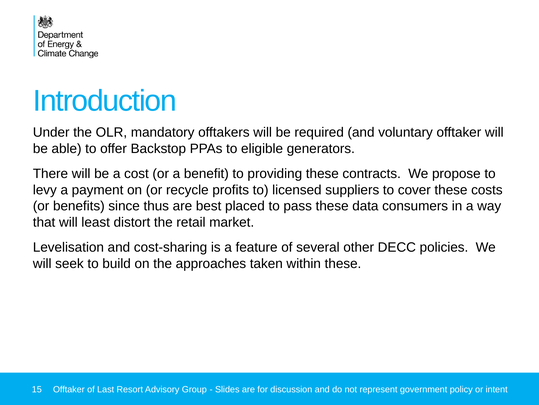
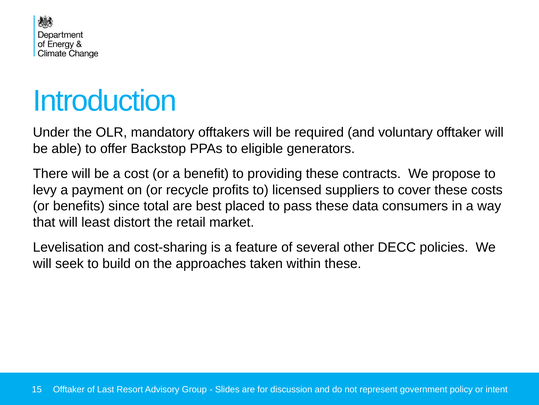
thus: thus -> total (156, 206)
